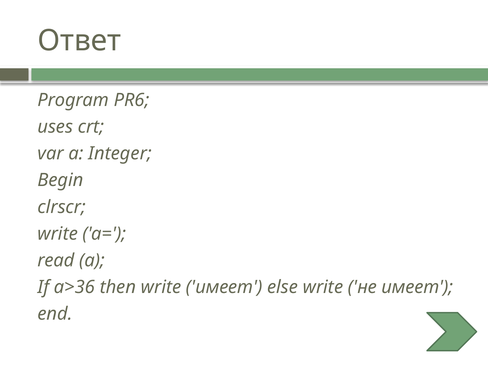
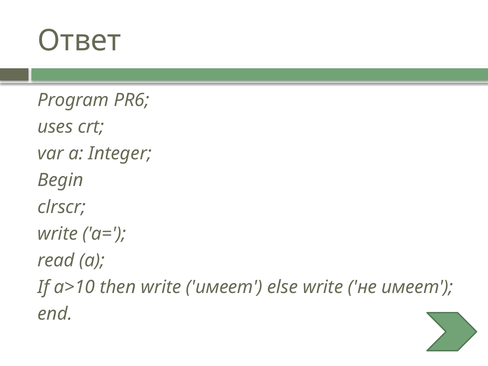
a>36: a>36 -> a>10 (74, 287)
